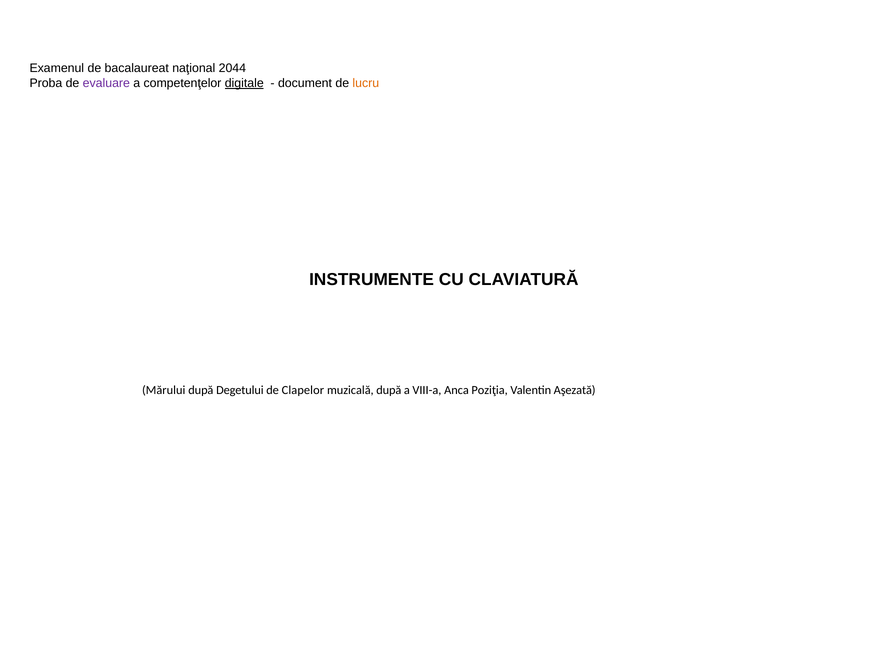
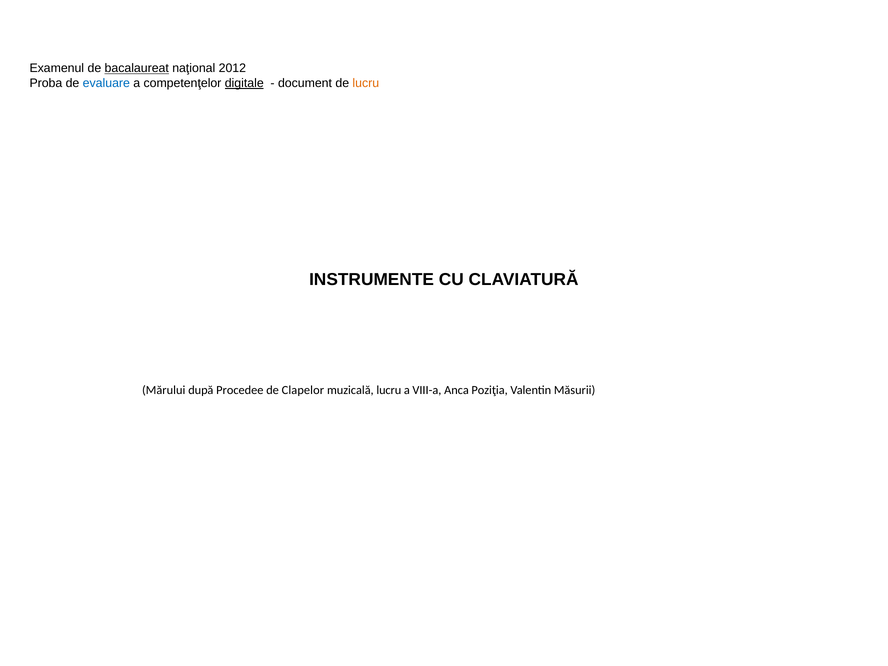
bacalaureat underline: none -> present (137, 68)
2044: 2044 -> 2012 (232, 68)
evaluare colour: purple -> blue (106, 83)
Degetului: Degetului -> Procedee (240, 390)
muzicală după: după -> lucru (389, 390)
Aşezată: Aşezată -> Măsurii (575, 390)
